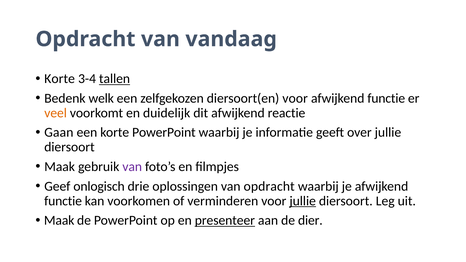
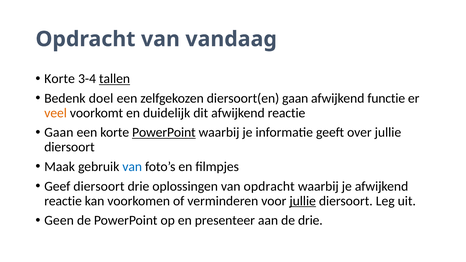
welk: welk -> doel (101, 98)
diersoort(en voor: voor -> gaan (295, 98)
PowerPoint underline: none -> present (164, 133)
van colour: purple -> blue (132, 167)
Geef onlogisch: onlogisch -> diersoort (99, 186)
functie: functie -> reactie (63, 201)
Maak: Maak -> Geen (59, 221)
presenteer underline: present -> none (225, 221)
de dier: dier -> drie (310, 221)
